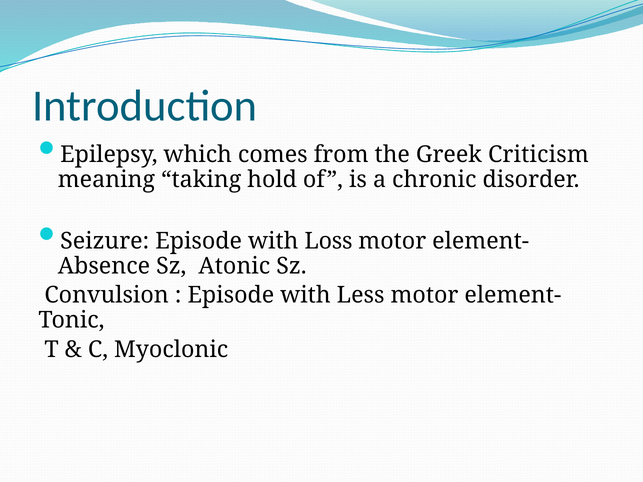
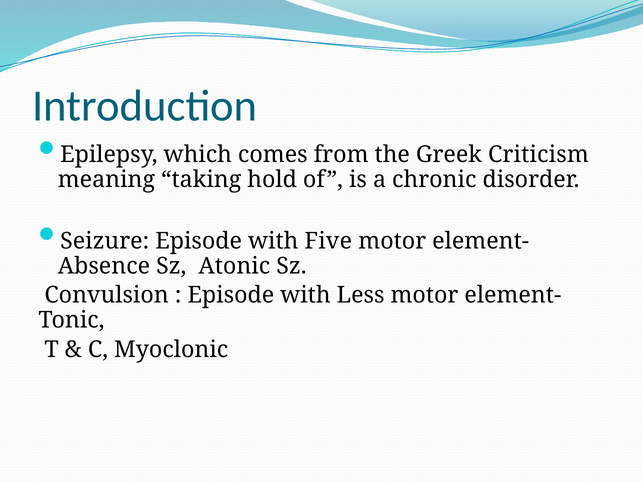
Loss: Loss -> Five (328, 241)
